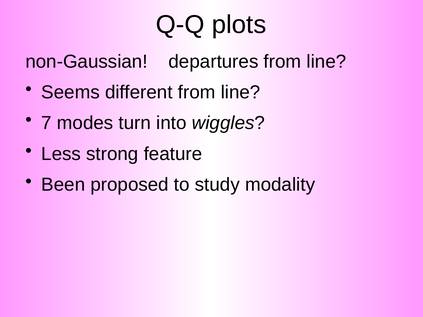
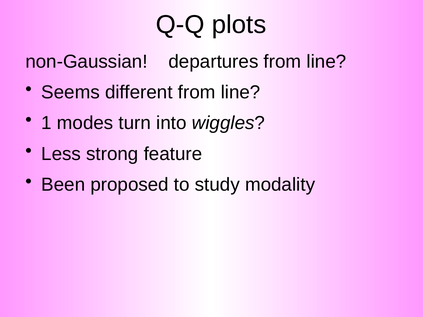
7: 7 -> 1 (46, 123)
